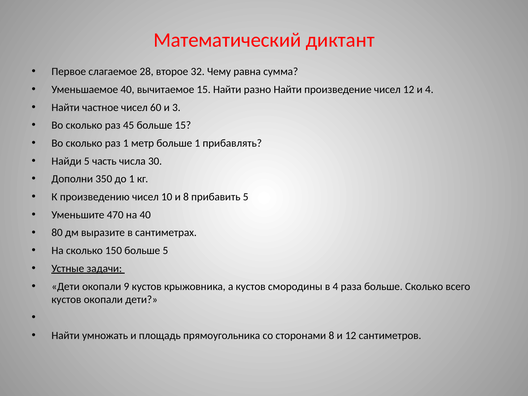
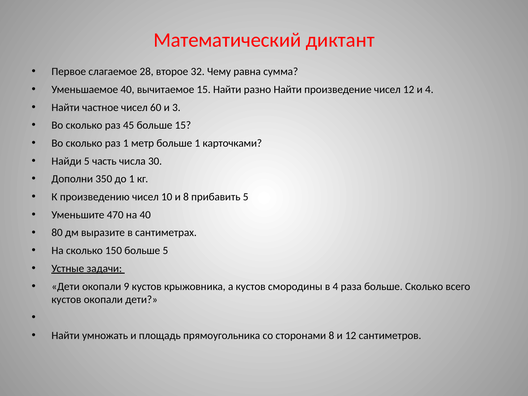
прибавлять: прибавлять -> карточками (232, 143)
